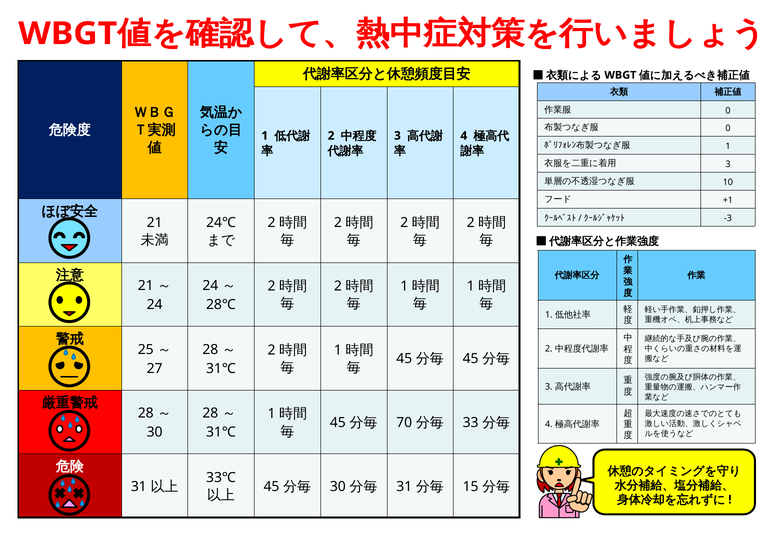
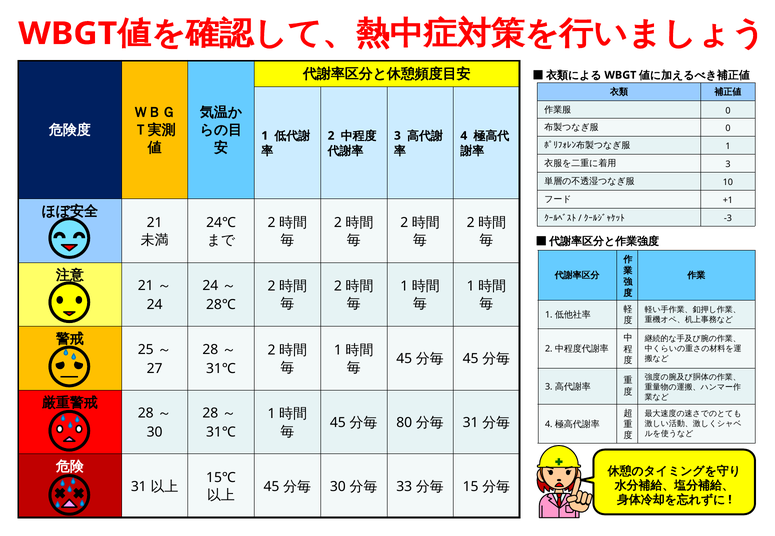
70: 70 -> 80 (404, 423)
33: 33 -> 31 (471, 423)
33℃: 33℃ -> 15℃ (221, 478)
31: 31 -> 33 (404, 487)
